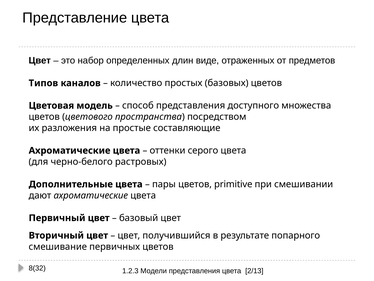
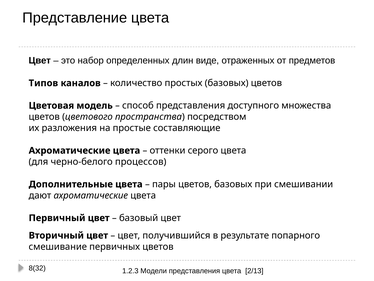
растровых: растровых -> процессов (141, 162)
цветов primitive: primitive -> базовых (233, 184)
